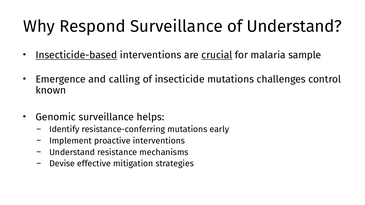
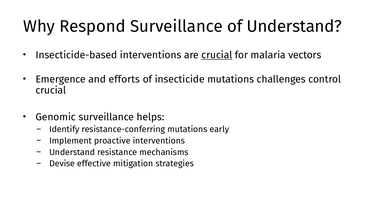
Insecticide-based underline: present -> none (76, 55)
sample: sample -> vectors (305, 55)
calling: calling -> efforts (124, 80)
known: known -> crucial (51, 90)
